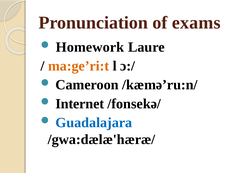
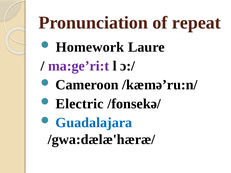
exams: exams -> repeat (196, 23)
ma:ge’ri:t colour: orange -> purple (79, 66)
Internet: Internet -> Electric (80, 104)
